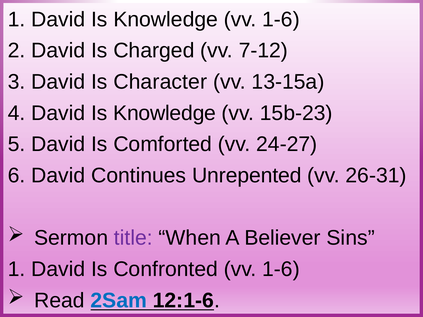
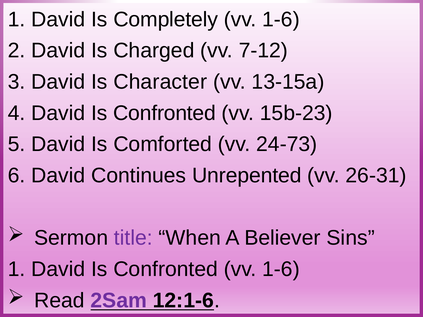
1 David Is Knowledge: Knowledge -> Completely (166, 19)
4 David Is Knowledge: Knowledge -> Confronted (165, 113)
24-27: 24-27 -> 24-73 (287, 144)
2Sam colour: blue -> purple (119, 301)
